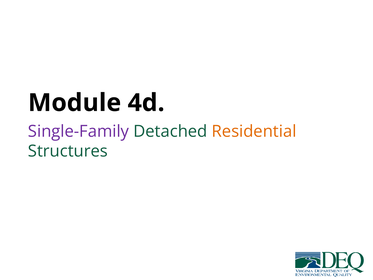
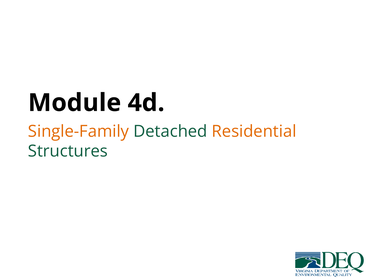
Single-Family colour: purple -> orange (78, 131)
